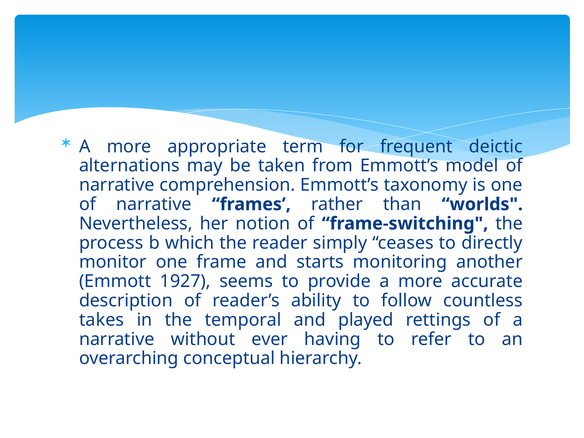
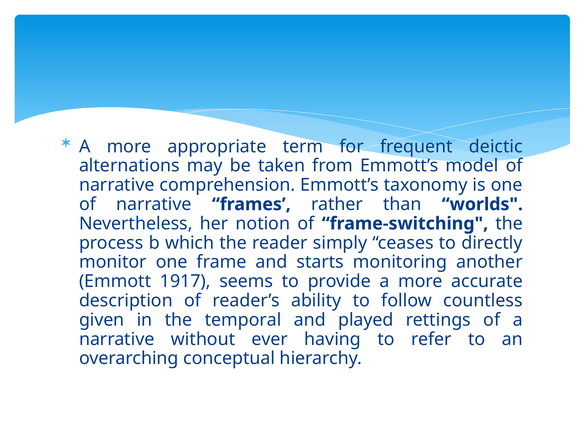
1927: 1927 -> 1917 (185, 281)
takes: takes -> given (102, 320)
